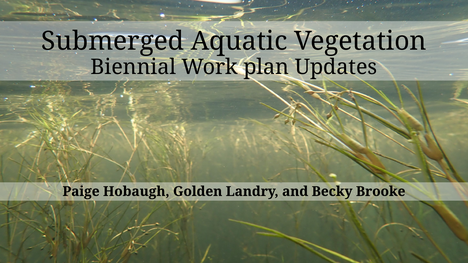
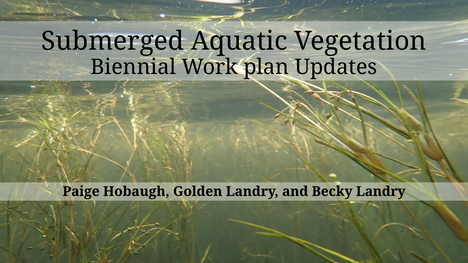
Becky Brooke: Brooke -> Landry (381, 192)
